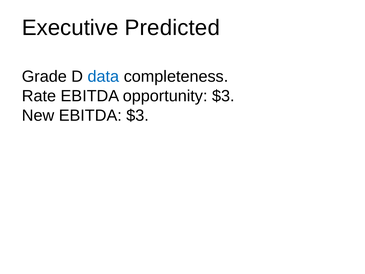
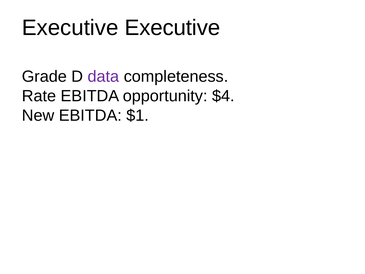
Executive Predicted: Predicted -> Executive (172, 28)
data colour: blue -> purple (103, 77)
opportunity $3: $3 -> $4 (223, 96)
EBITDA $3: $3 -> $1 (138, 115)
